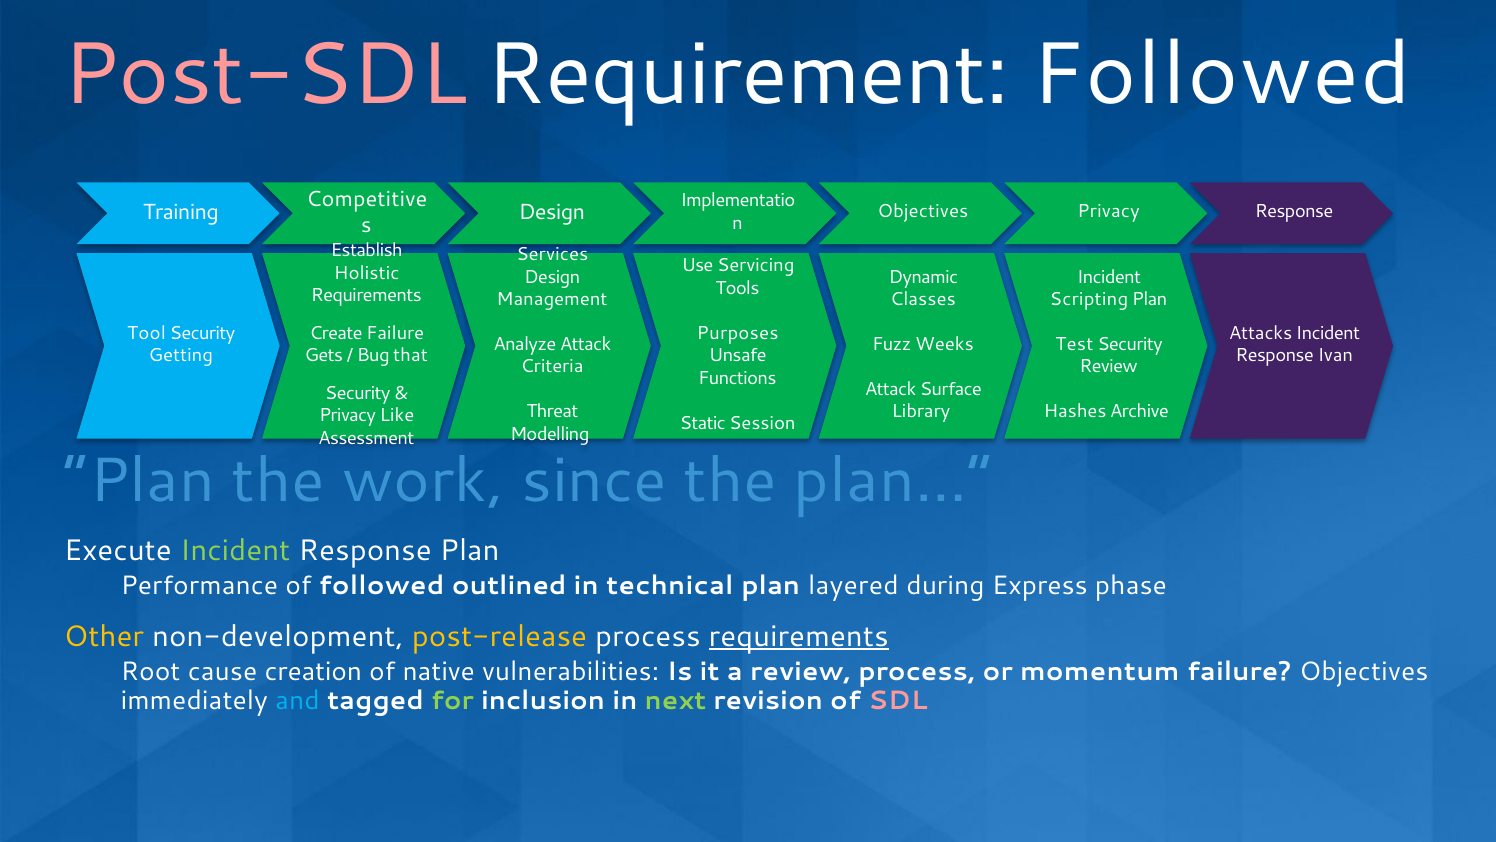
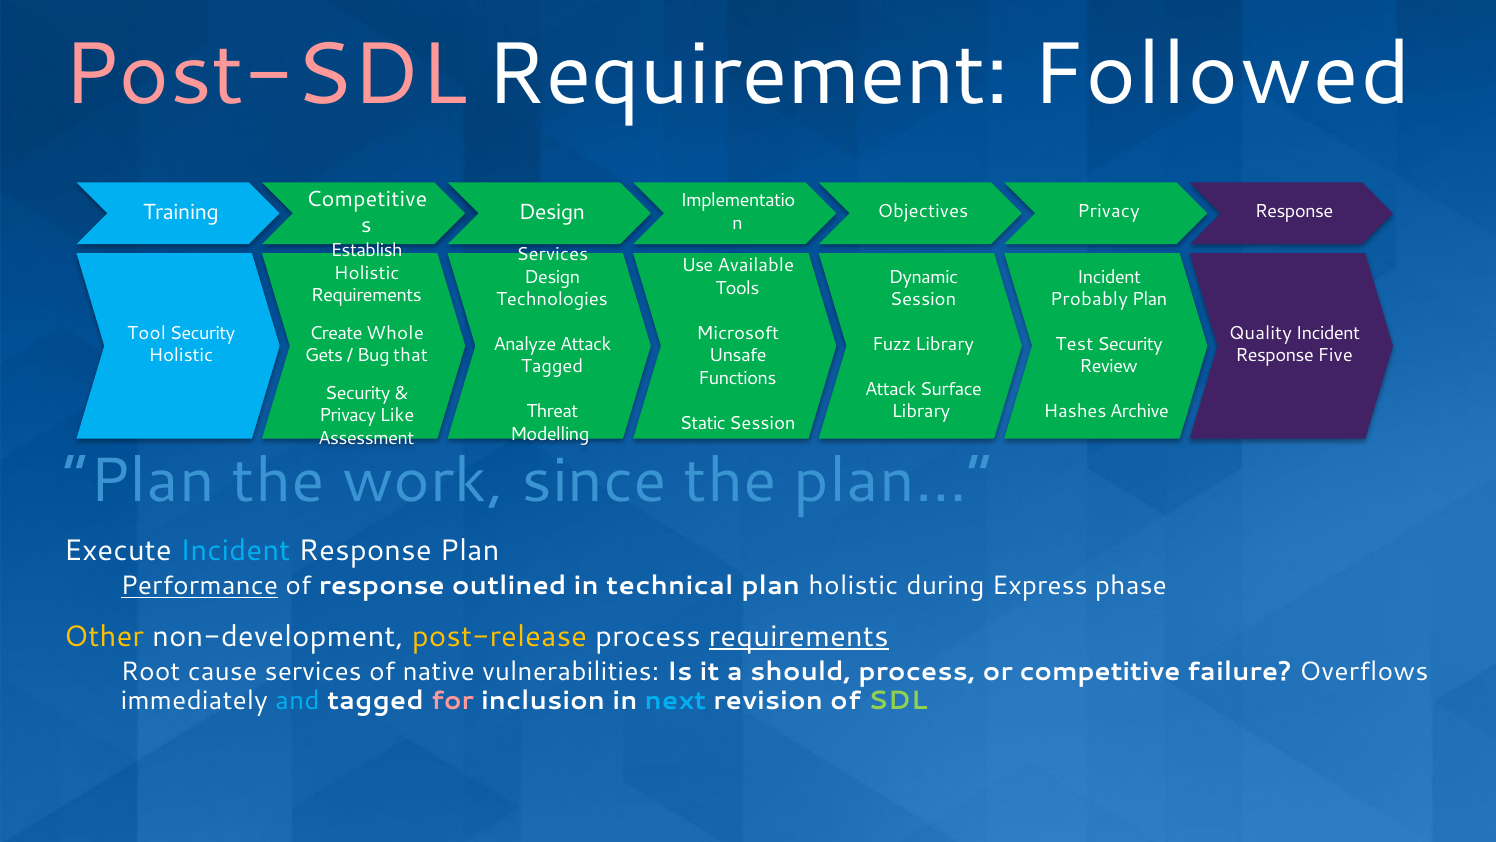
Servicing: Servicing -> Available (756, 266)
Management: Management -> Technologies (552, 299)
Classes: Classes -> Session (923, 299)
Scripting: Scripting -> Probably (1089, 299)
Create Failure: Failure -> Whole (395, 333)
Purposes: Purposes -> Microsoft (738, 333)
Attacks: Attacks -> Quality (1260, 333)
Fuzz Weeks: Weeks -> Library (945, 344)
Getting: Getting -> Holistic (181, 355)
Ivan: Ivan -> Five (1335, 355)
Criteria: Criteria -> Tagged (552, 367)
Incident colour: light green -> light blue (235, 550)
Performance underline: none -> present (199, 586)
of followed: followed -> response (382, 586)
plan layered: layered -> holistic (853, 586)
cause creation: creation -> services (313, 672)
a review: review -> should (801, 672)
or momentum: momentum -> competitive (1100, 672)
failure Objectives: Objectives -> Overflows (1364, 672)
for colour: light green -> pink (452, 700)
next colour: light green -> light blue (675, 700)
SDL colour: pink -> light green (898, 700)
